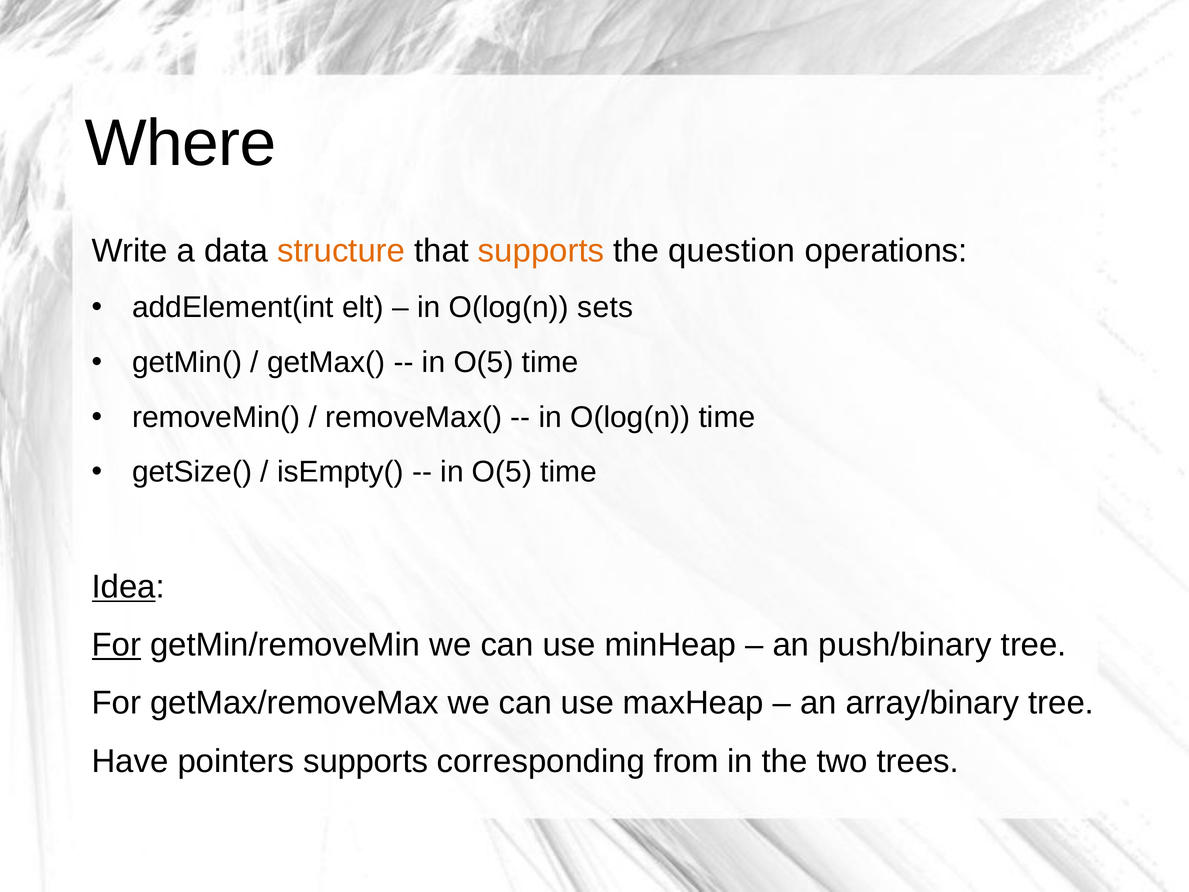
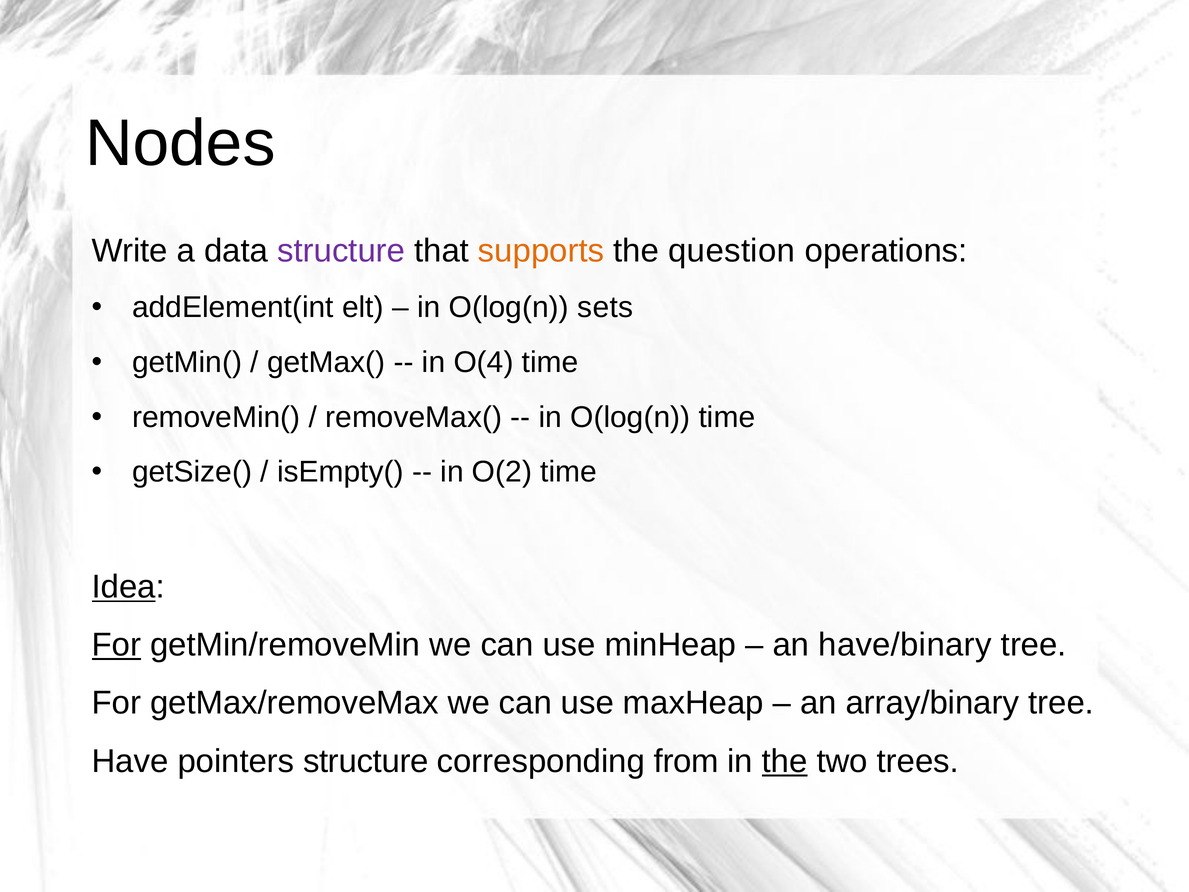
Where: Where -> Nodes (180, 144)
structure colour: orange -> purple (341, 251)
O(5: O(5 -> O(4 (484, 362)
O(5: O(5 -> O(2 (502, 472)
push/binary: push/binary -> have/binary (905, 645)
pointers supports: supports -> structure (366, 761)
the underline: none -> present (785, 761)
